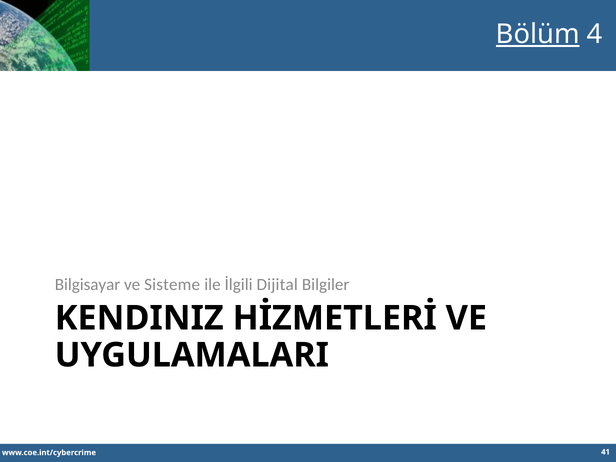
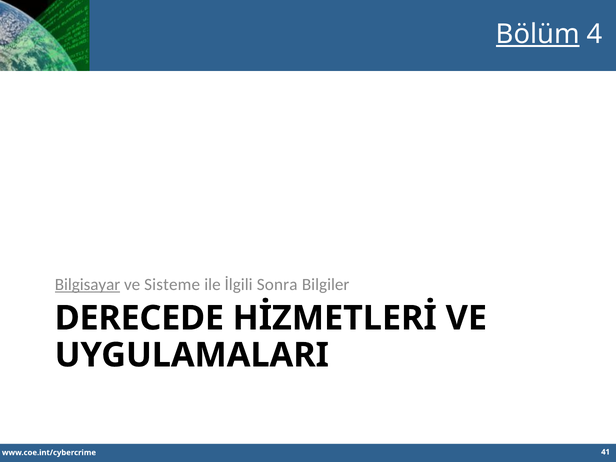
Bilgisayar underline: none -> present (88, 284)
Dijital: Dijital -> Sonra (277, 284)
KENDINIZ: KENDINIZ -> DERECEDE (139, 318)
